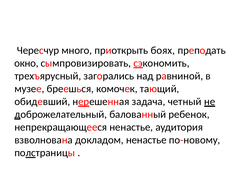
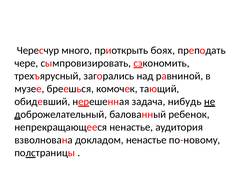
окно: окно -> чере (26, 63)
четный: четный -> нибудь (185, 102)
